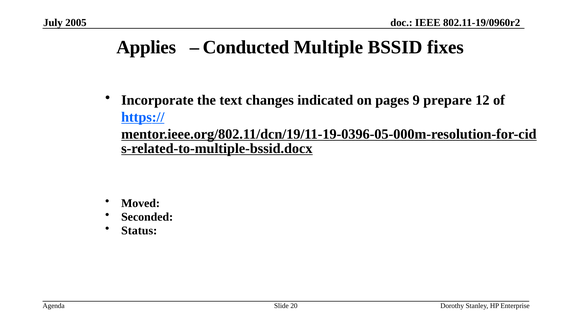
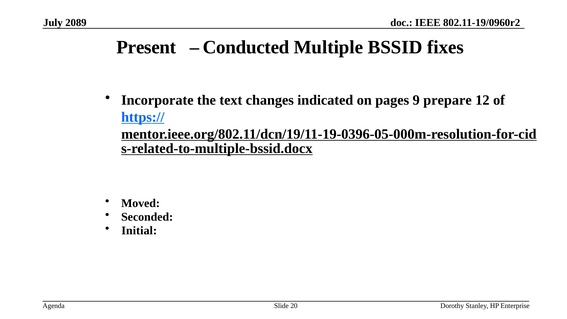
2005: 2005 -> 2089 (76, 23)
Applies: Applies -> Present (146, 47)
Status: Status -> Initial (139, 231)
